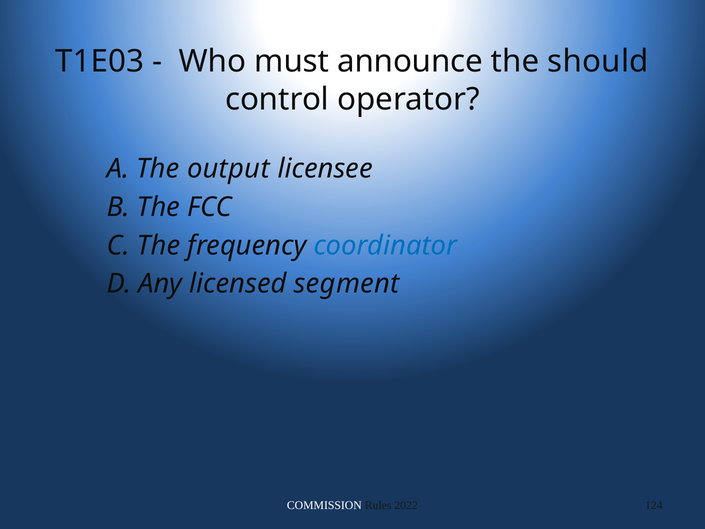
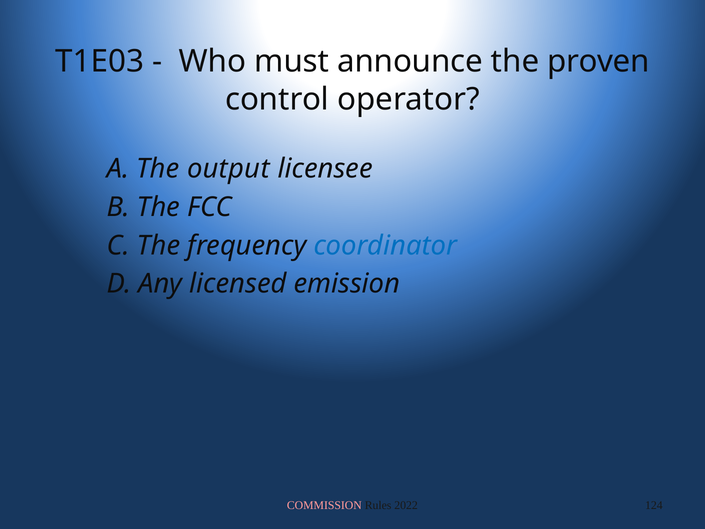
should: should -> proven (598, 61)
segment: segment -> emission (347, 284)
COMMISSION colour: white -> pink (324, 505)
